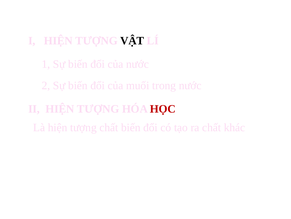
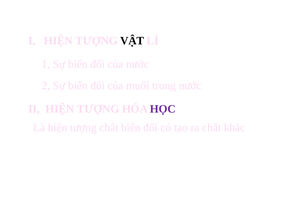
HỌC colour: red -> purple (163, 108)
